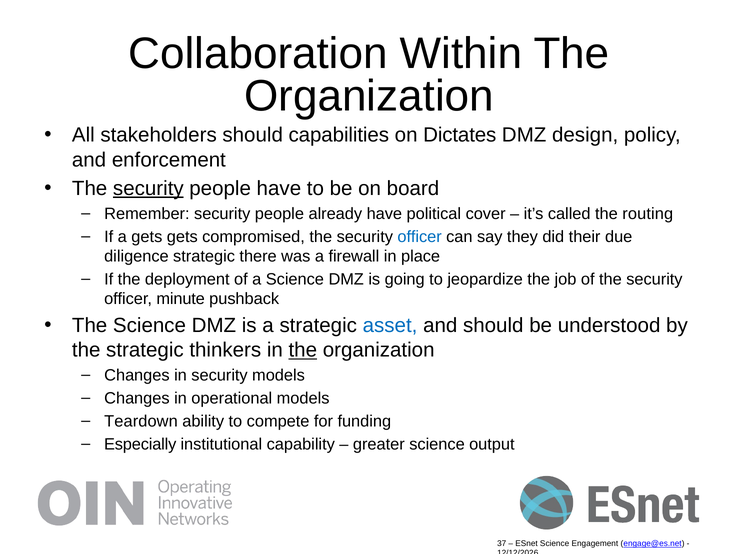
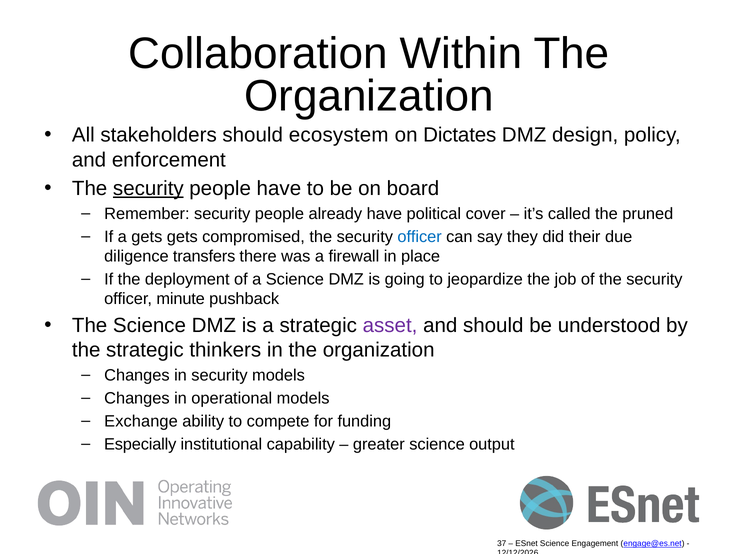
capabilities: capabilities -> ecosystem (339, 135)
routing: routing -> pruned (648, 213)
diligence strategic: strategic -> transfers (204, 256)
asset colour: blue -> purple (390, 325)
the underline: present -> none (303, 350)
Teardown: Teardown -> Exchange (141, 421)
